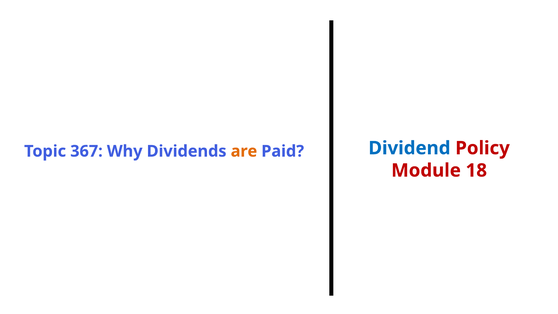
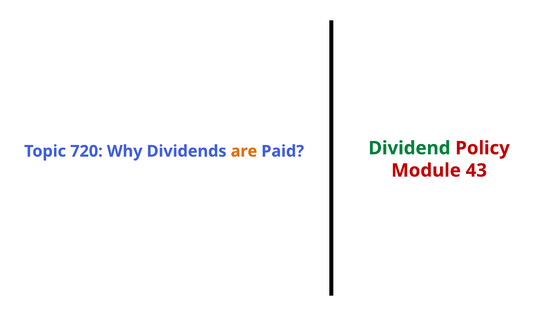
Dividend colour: blue -> green (409, 148)
367: 367 -> 720 (86, 151)
18: 18 -> 43 (476, 170)
